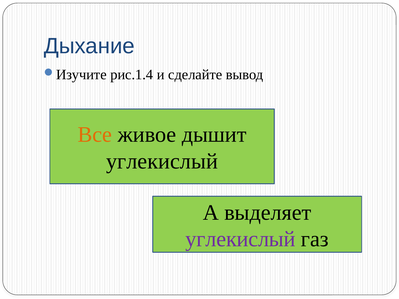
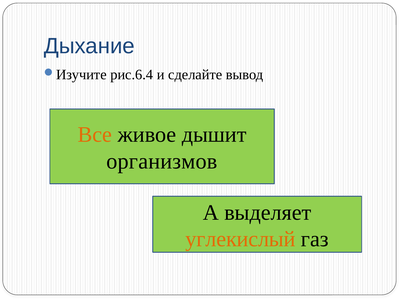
рис.1.4: рис.1.4 -> рис.6.4 (132, 75)
углекислый: углекислый -> организмов (162, 161)
углекислый colour: purple -> orange (241, 239)
